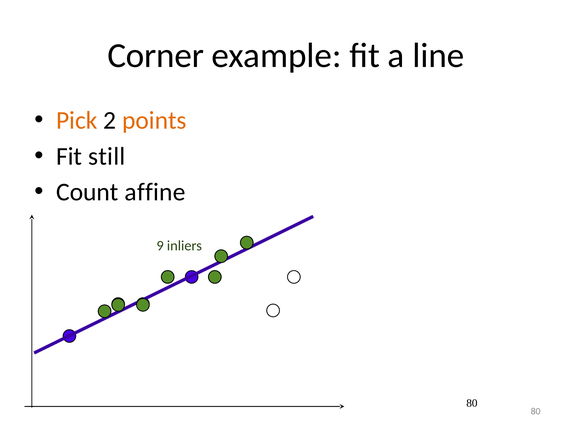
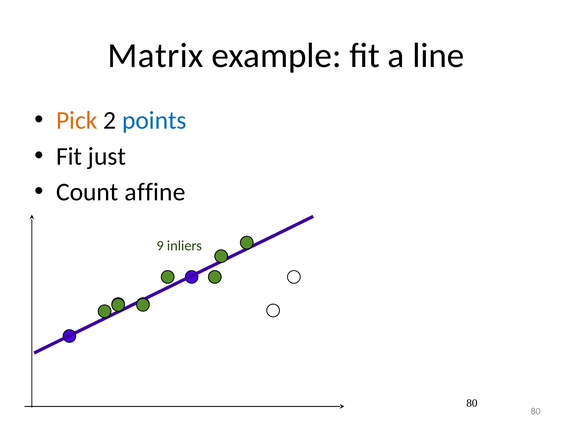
Corner: Corner -> Matrix (155, 56)
points colour: orange -> blue (154, 121)
still: still -> just (107, 156)
